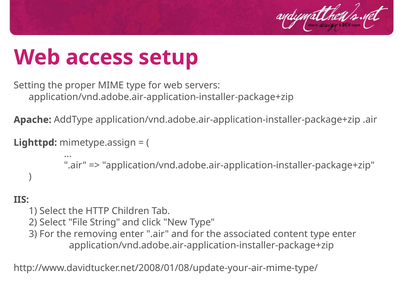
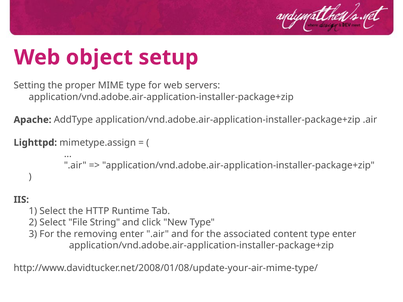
access: access -> object (99, 57)
Children: Children -> Runtime (130, 211)
